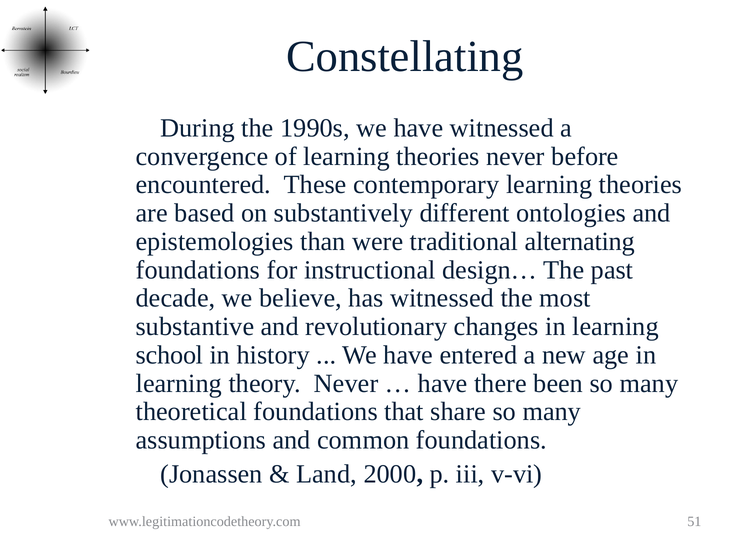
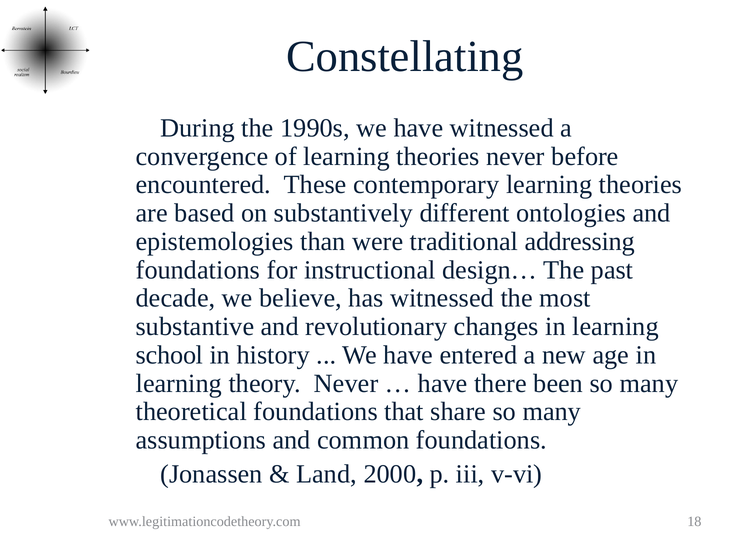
alternating: alternating -> addressing (580, 242)
51: 51 -> 18 (694, 522)
